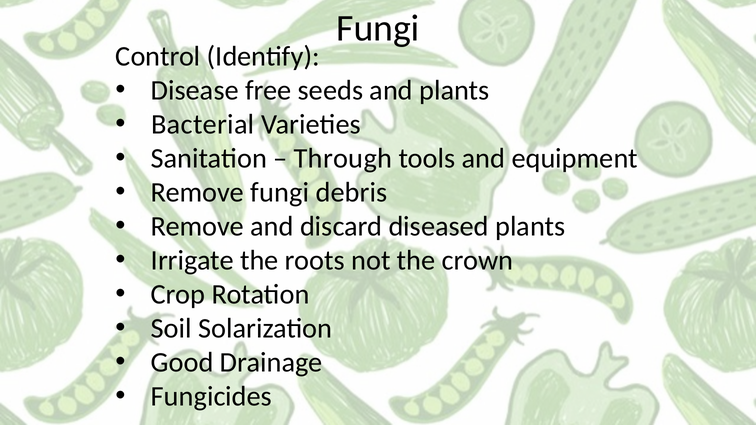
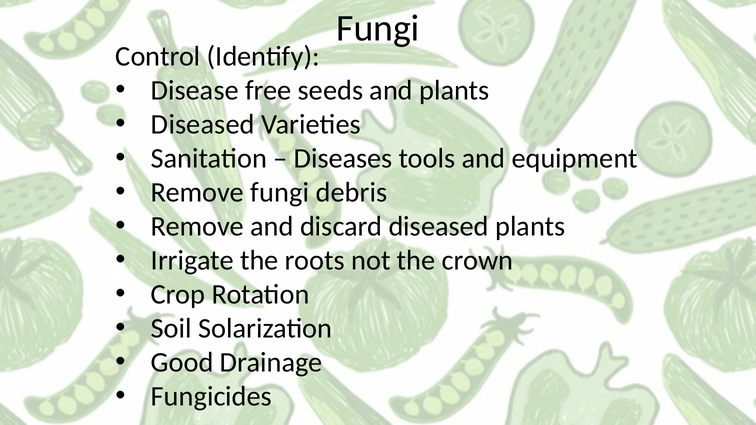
Bacterial: Bacterial -> Diseased (203, 124)
Through: Through -> Diseases (343, 159)
